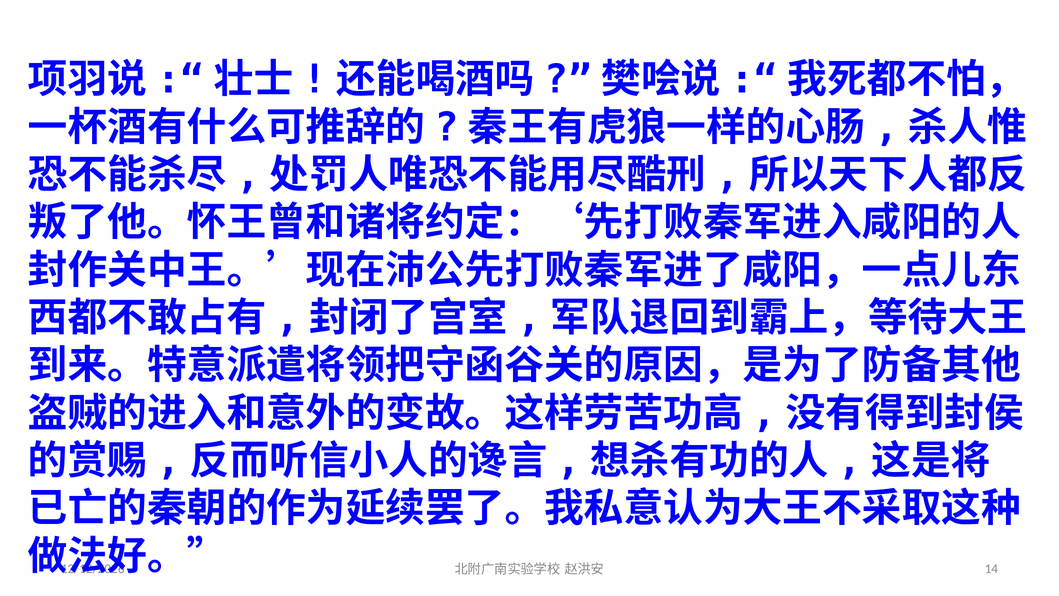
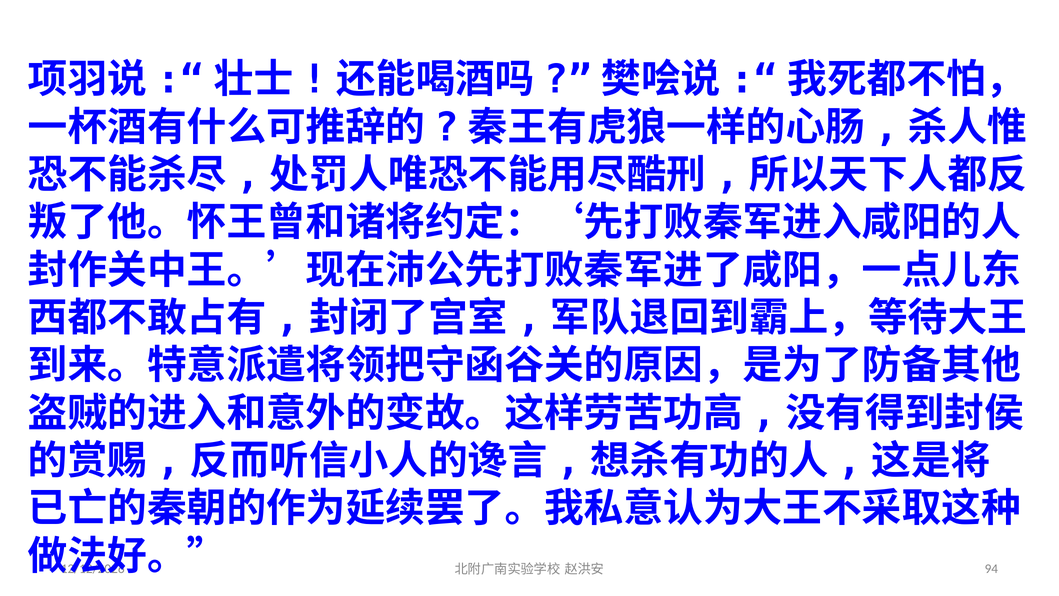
14: 14 -> 94 (991, 569)
